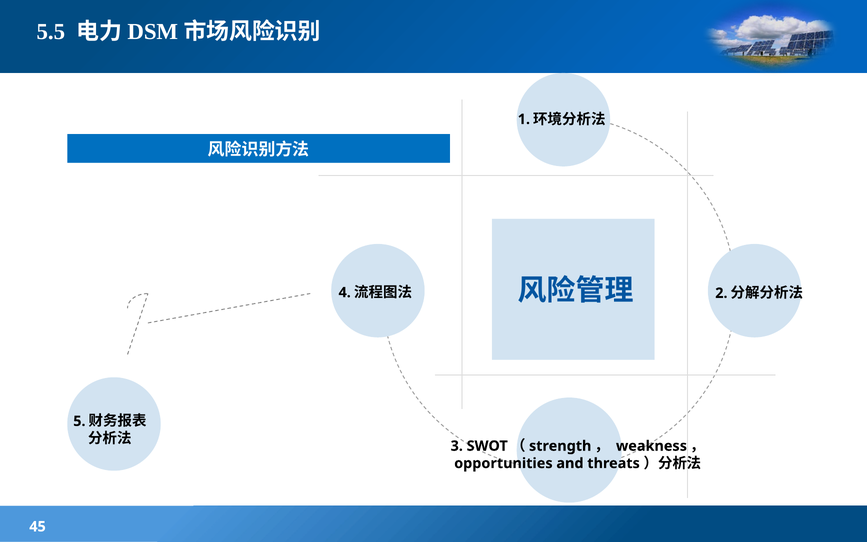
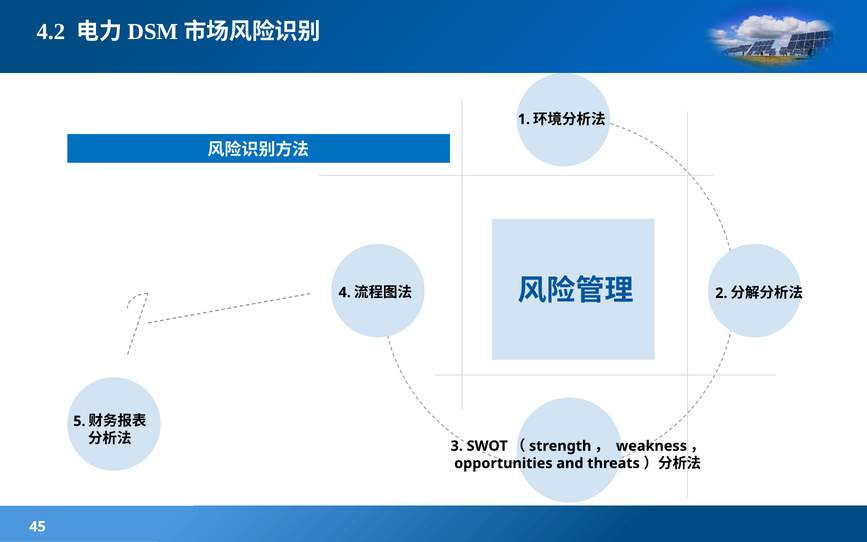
5.5: 5.5 -> 4.2 (51, 31)
